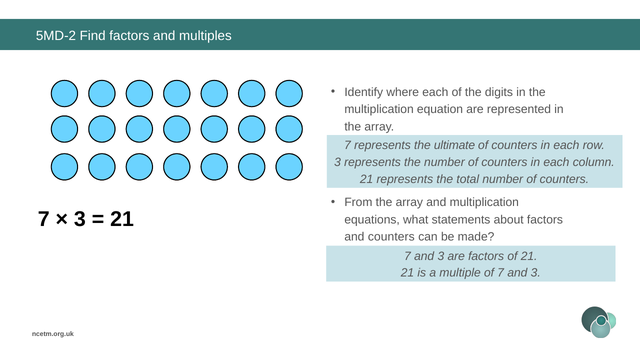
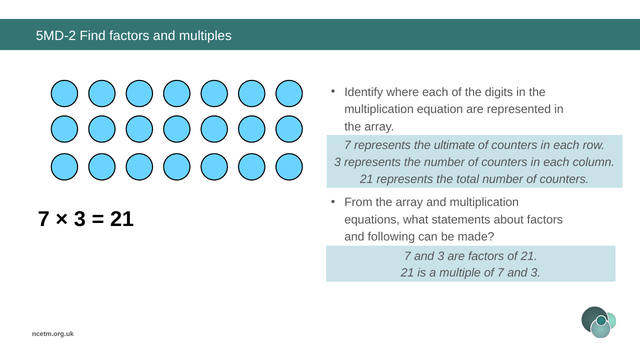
and counters: counters -> following (391, 237)
